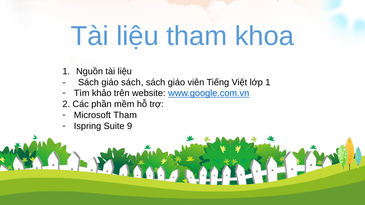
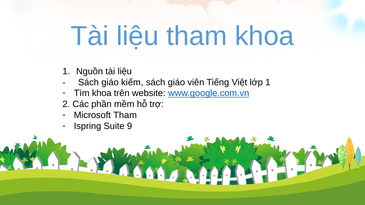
giáo sách: sách -> kiếm (132, 82)
Tìm khảo: khảo -> khoa (102, 93)
